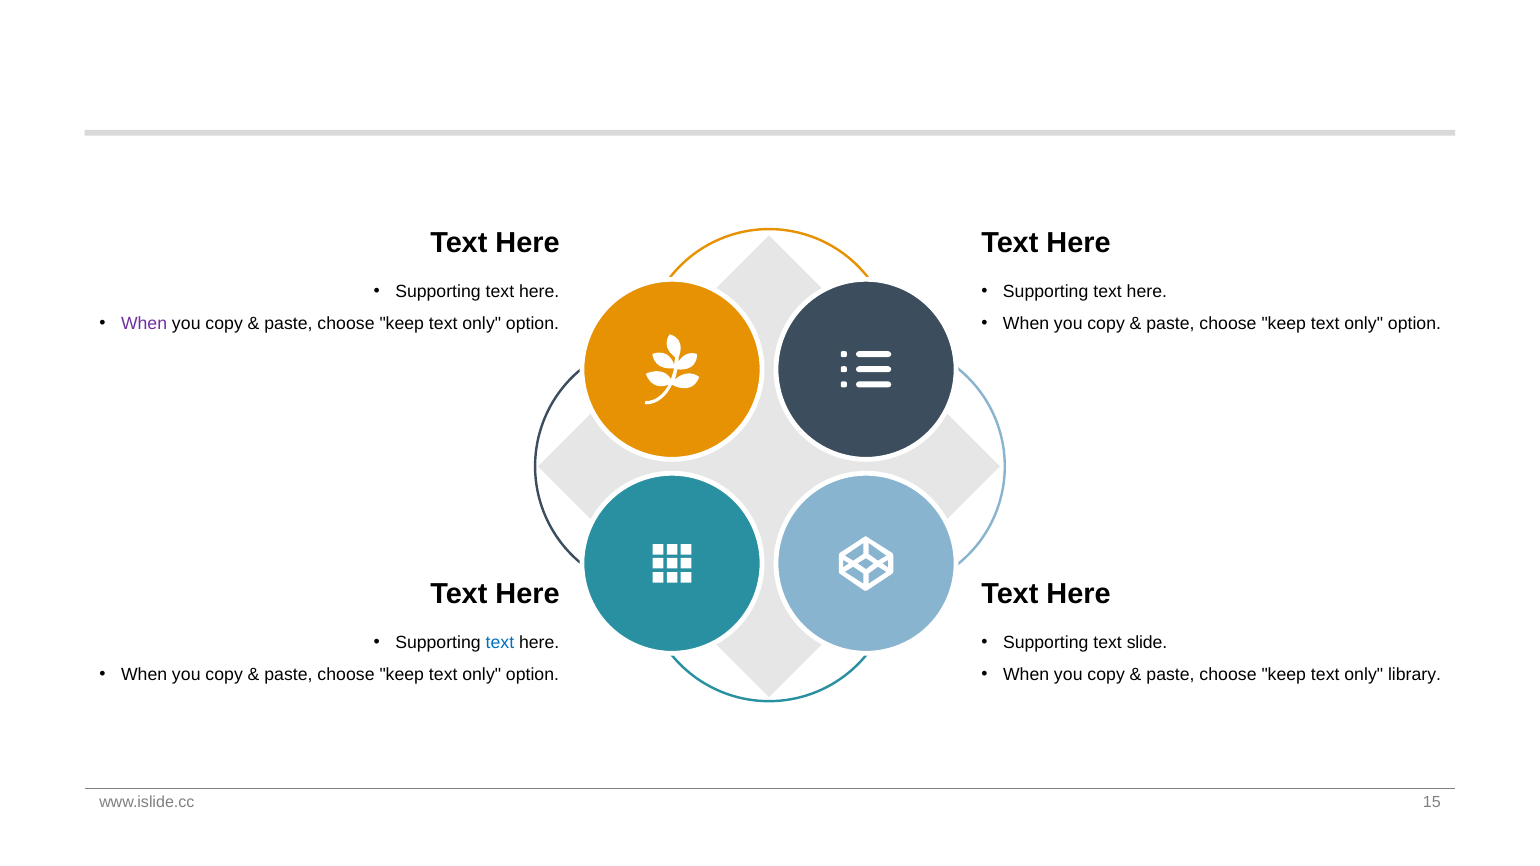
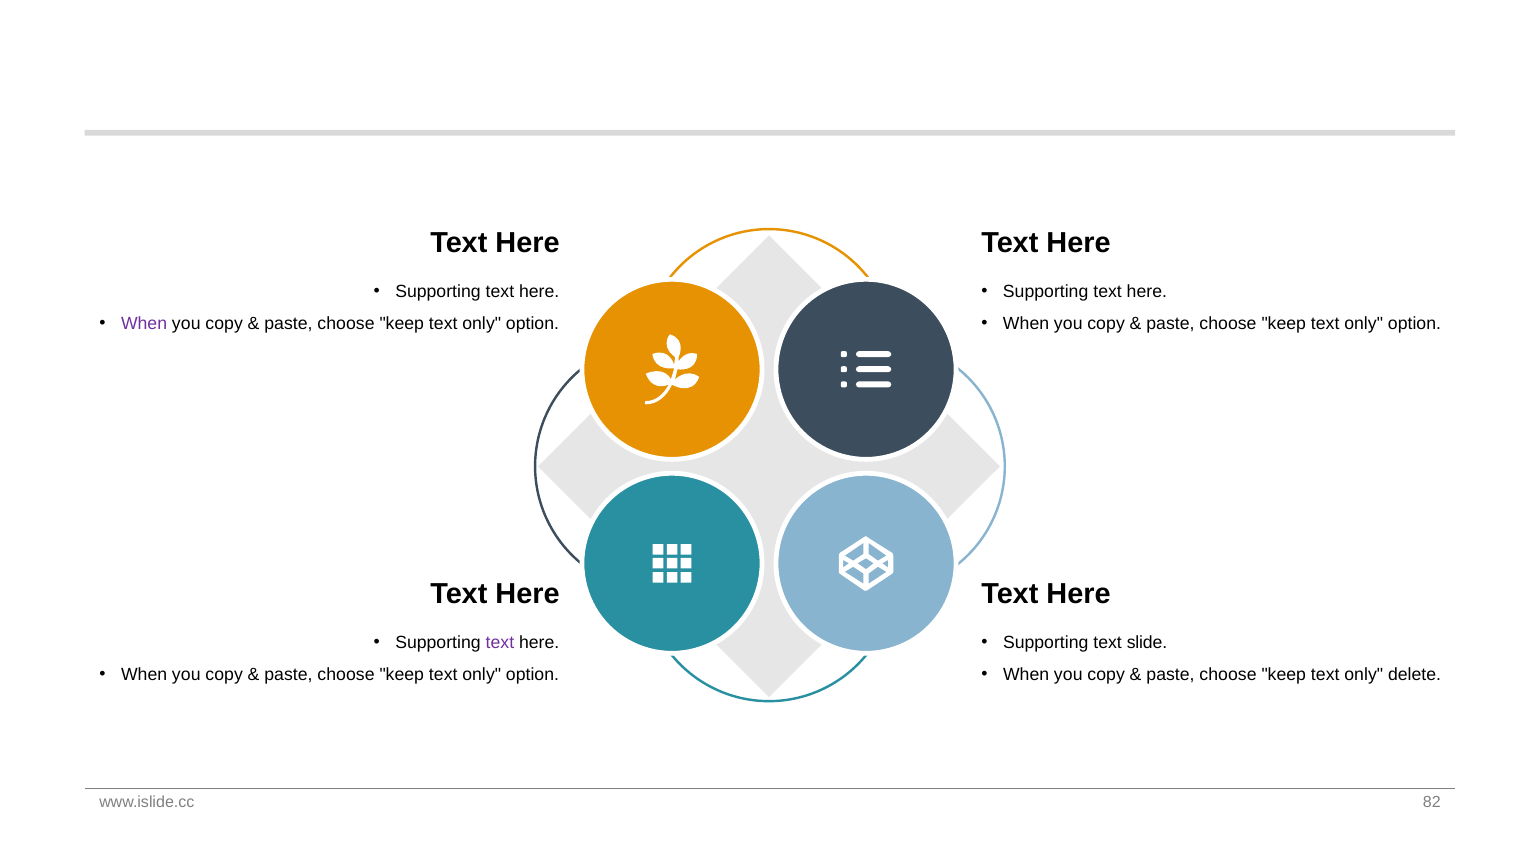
text colour: blue -> purple (500, 643)
library: library -> delete (1415, 675)
15: 15 -> 82 (1432, 802)
